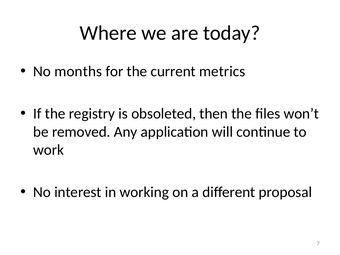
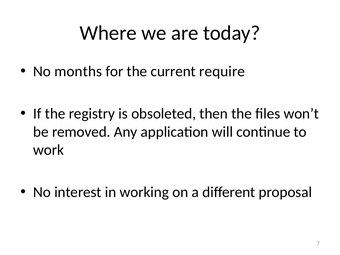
metrics: metrics -> require (222, 71)
